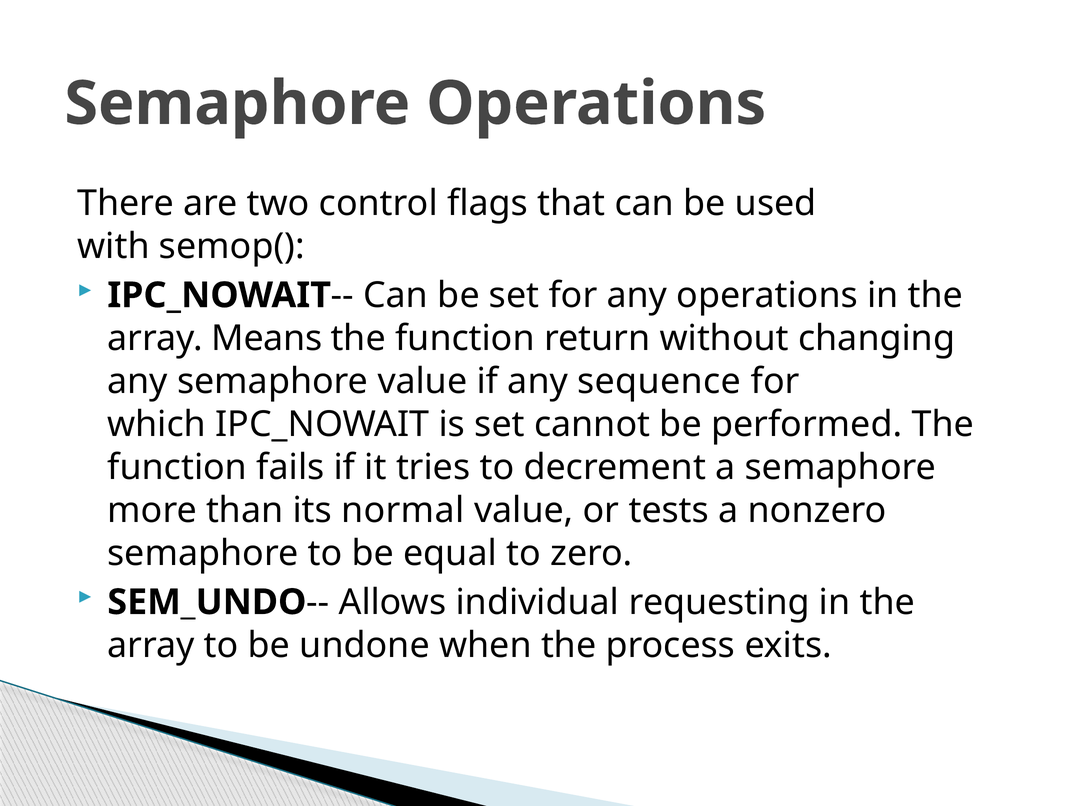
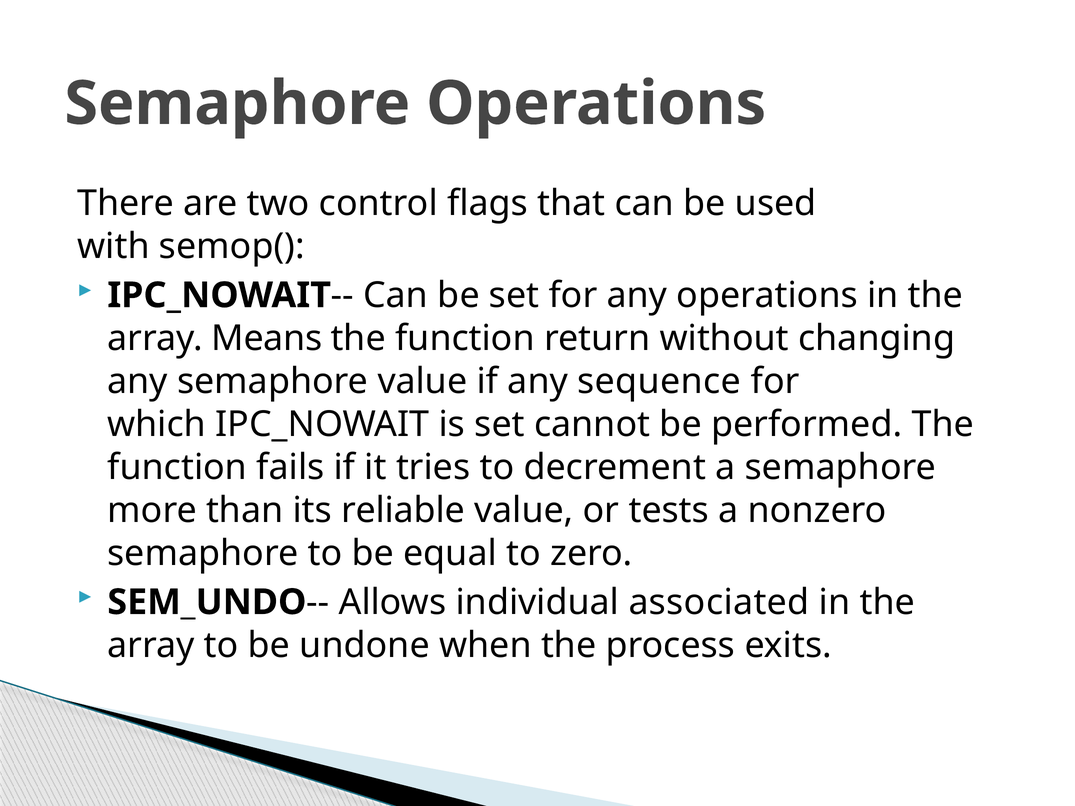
normal: normal -> reliable (403, 510)
requesting: requesting -> associated (719, 602)
